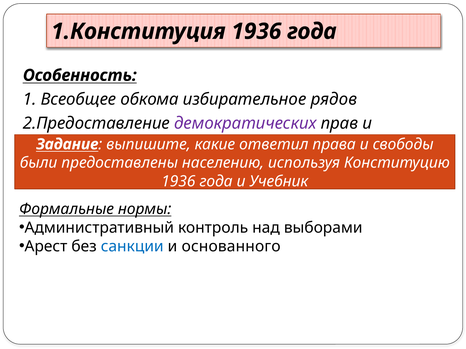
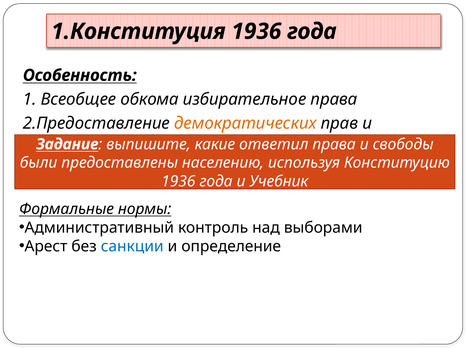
избирательное рядов: рядов -> права (334, 99)
демократических colour: purple -> orange (245, 123)
основанного: основанного -> определение (231, 247)
